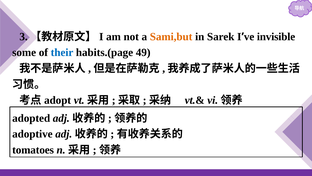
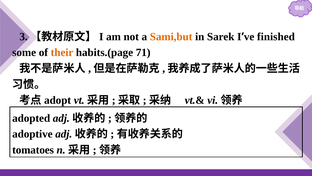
invisible: invisible -> finished (276, 37)
their colour: blue -> orange (62, 52)
49: 49 -> 71 (143, 52)
